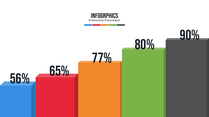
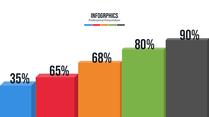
77%: 77% -> 68% (102, 58)
56%: 56% -> 35% (20, 79)
